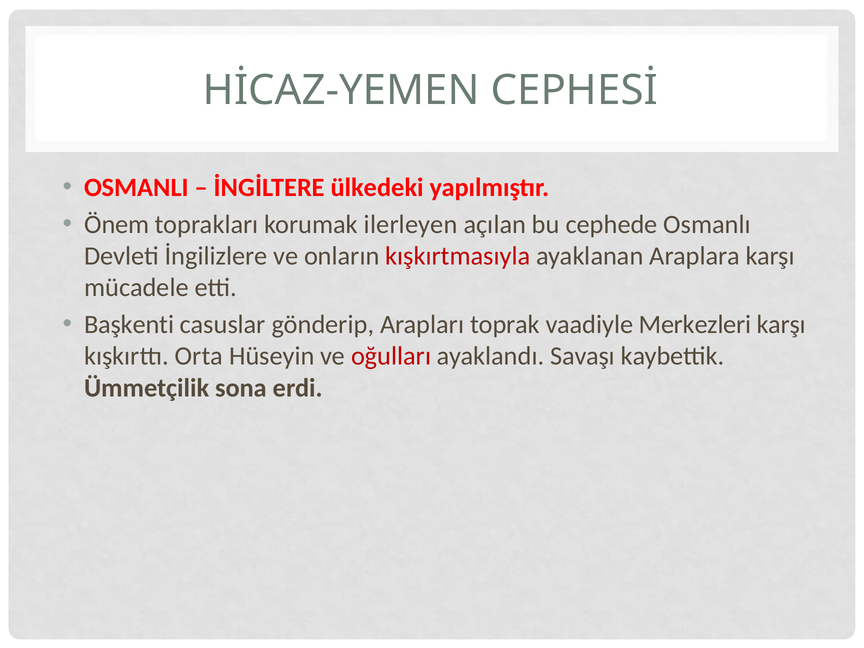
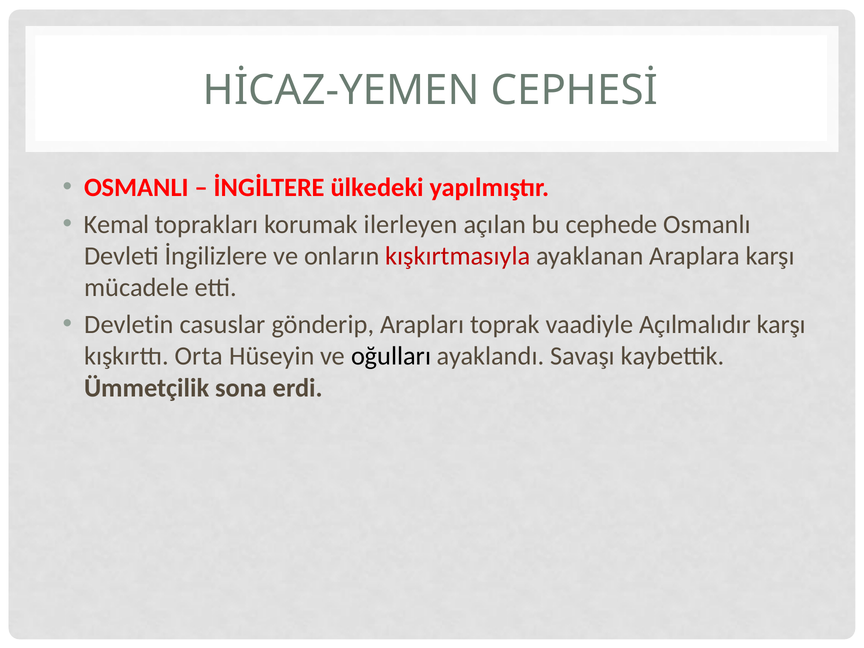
Önem: Önem -> Kemal (117, 224)
Başkenti: Başkenti -> Devletin (129, 325)
Merkezleri: Merkezleri -> Açılmalıdır (695, 325)
oğulları colour: red -> black (391, 356)
